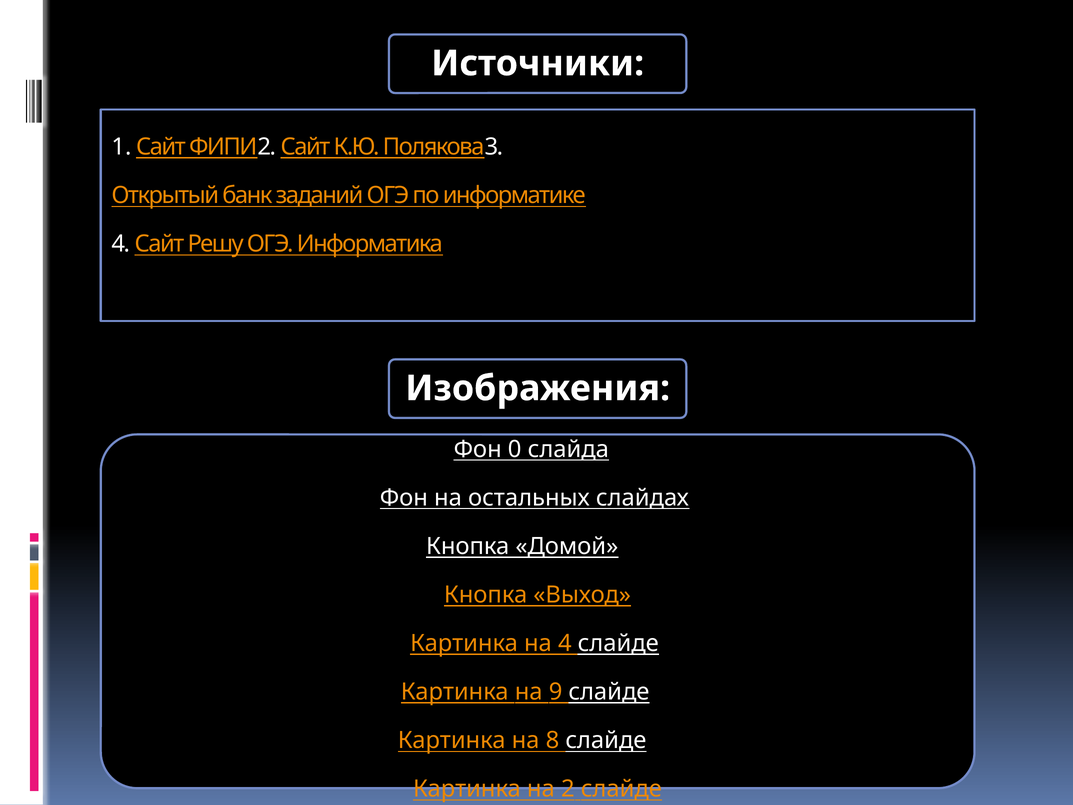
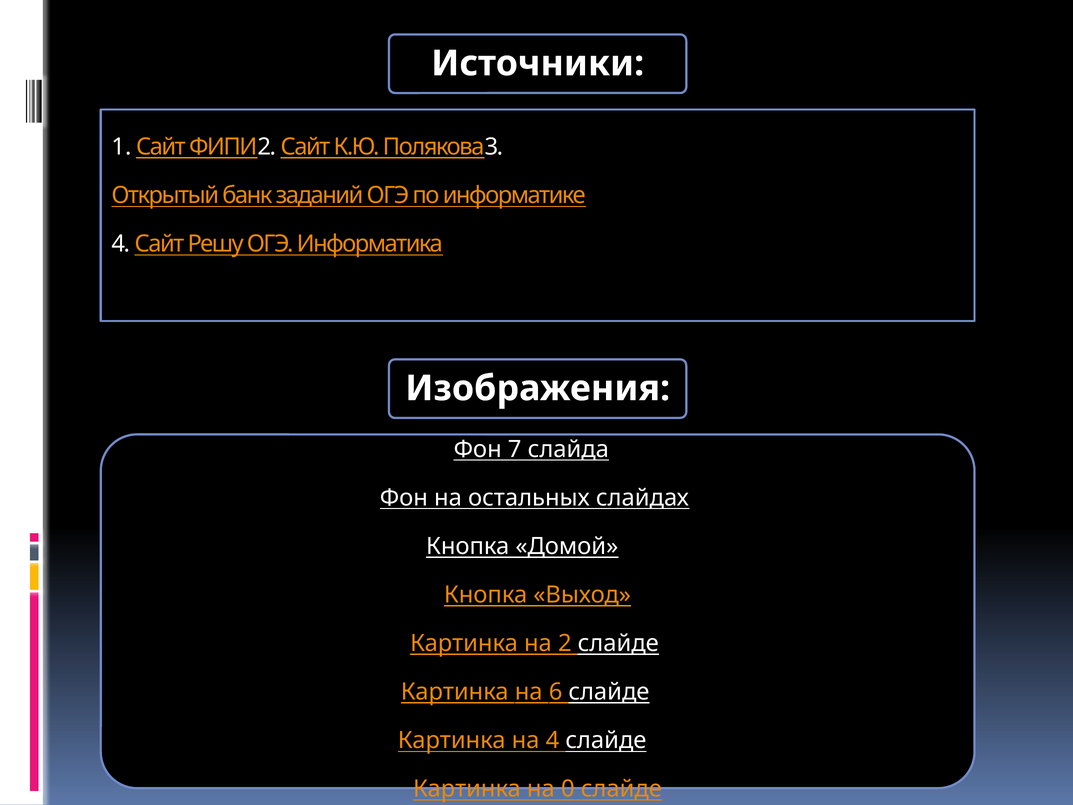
0: 0 -> 7 (515, 449)
на 4: 4 -> 2 (565, 643)
9: 9 -> 6 (556, 692)
на 8: 8 -> 4 (553, 740)
2: 2 -> 0 (568, 789)
